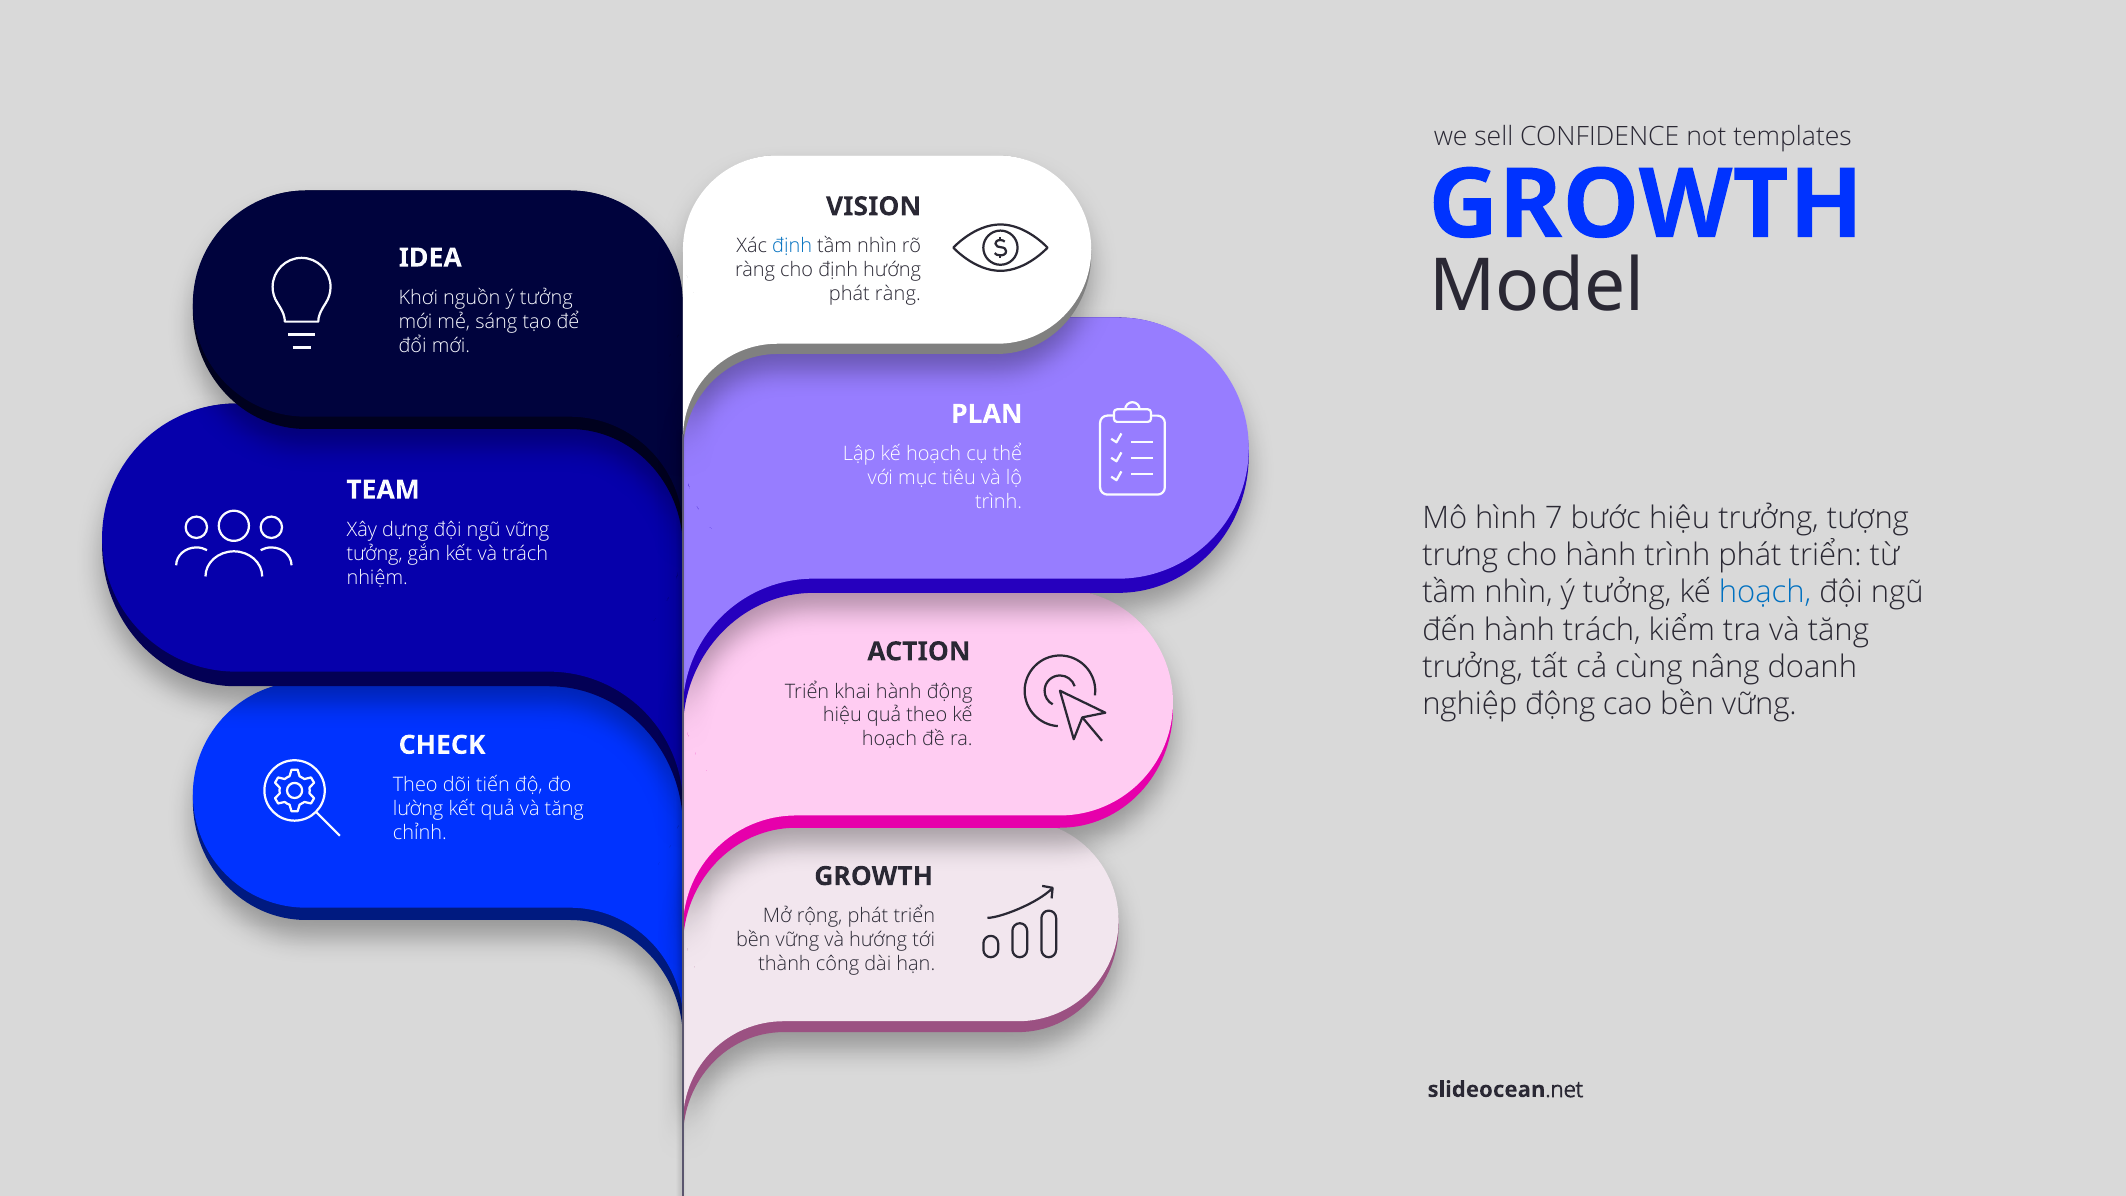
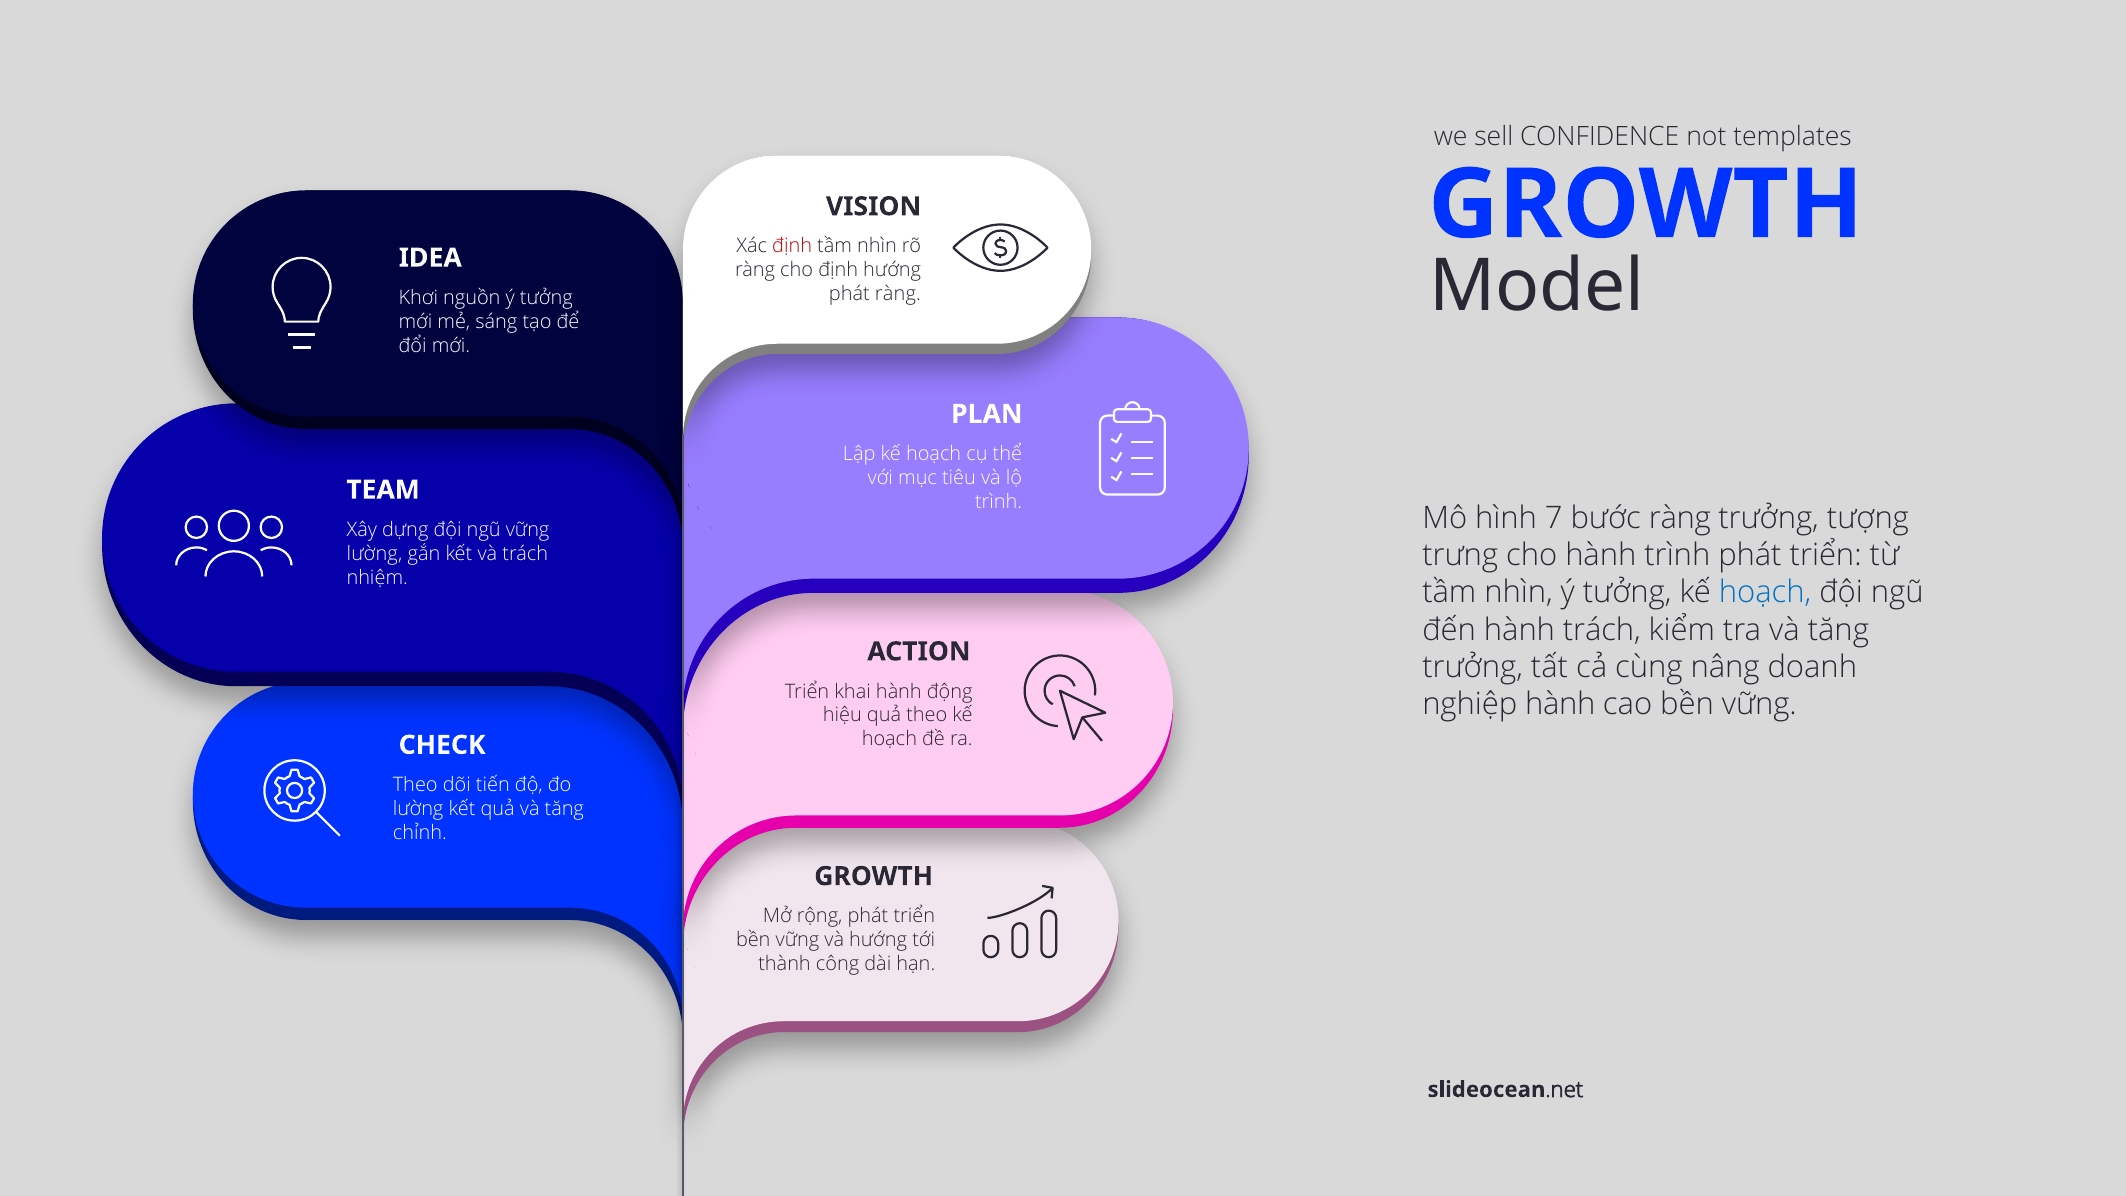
định colour: blue -> red (792, 246)
bước hiệu: hiệu -> ràng (1680, 518)
tưởng: tưởng -> lường (374, 554)
nghiệp động: động -> hành (1560, 704)
